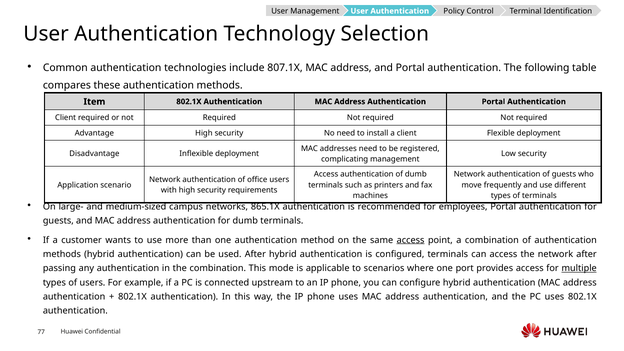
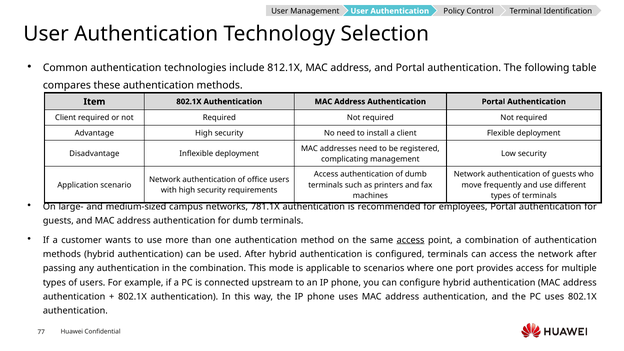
807.1X: 807.1X -> 812.1X (285, 68)
865.1X: 865.1X -> 781.1X (265, 207)
multiple underline: present -> none (579, 268)
